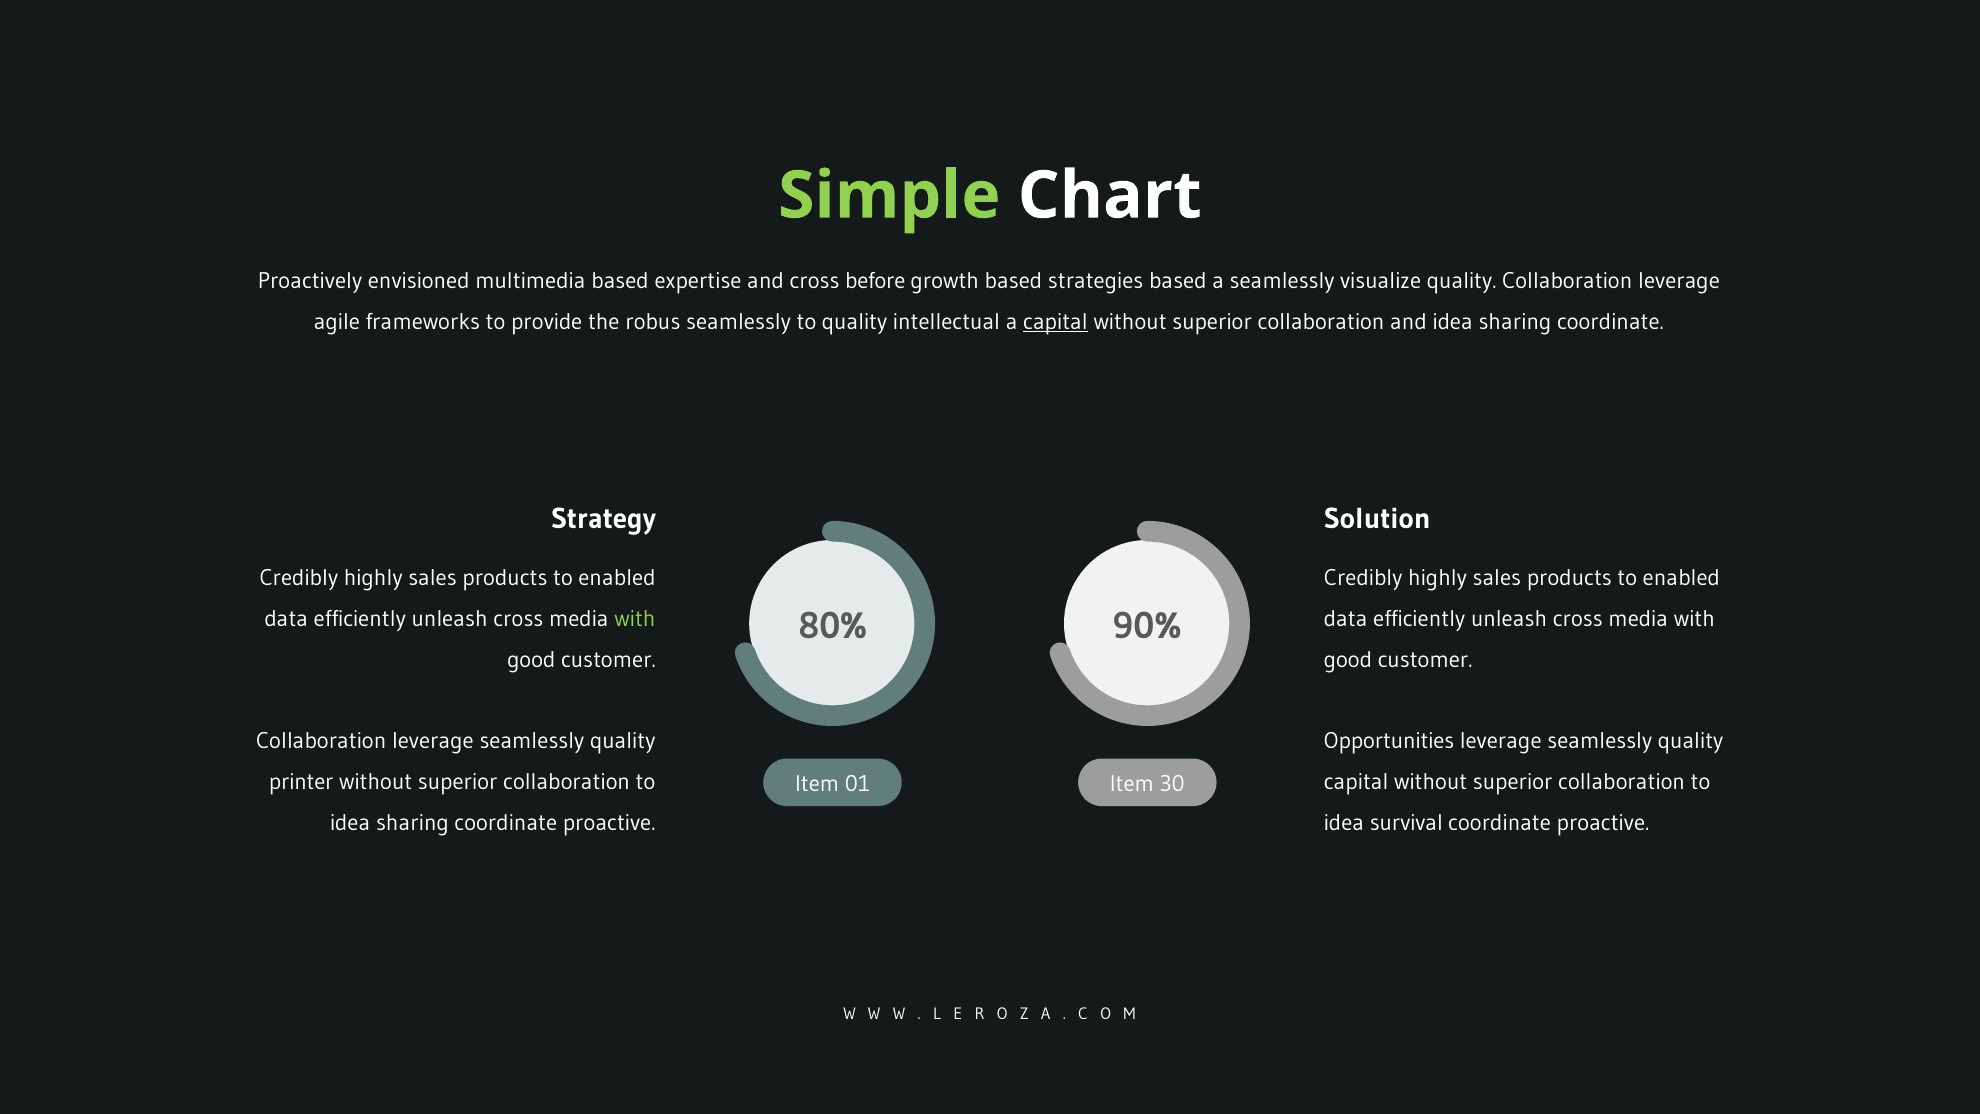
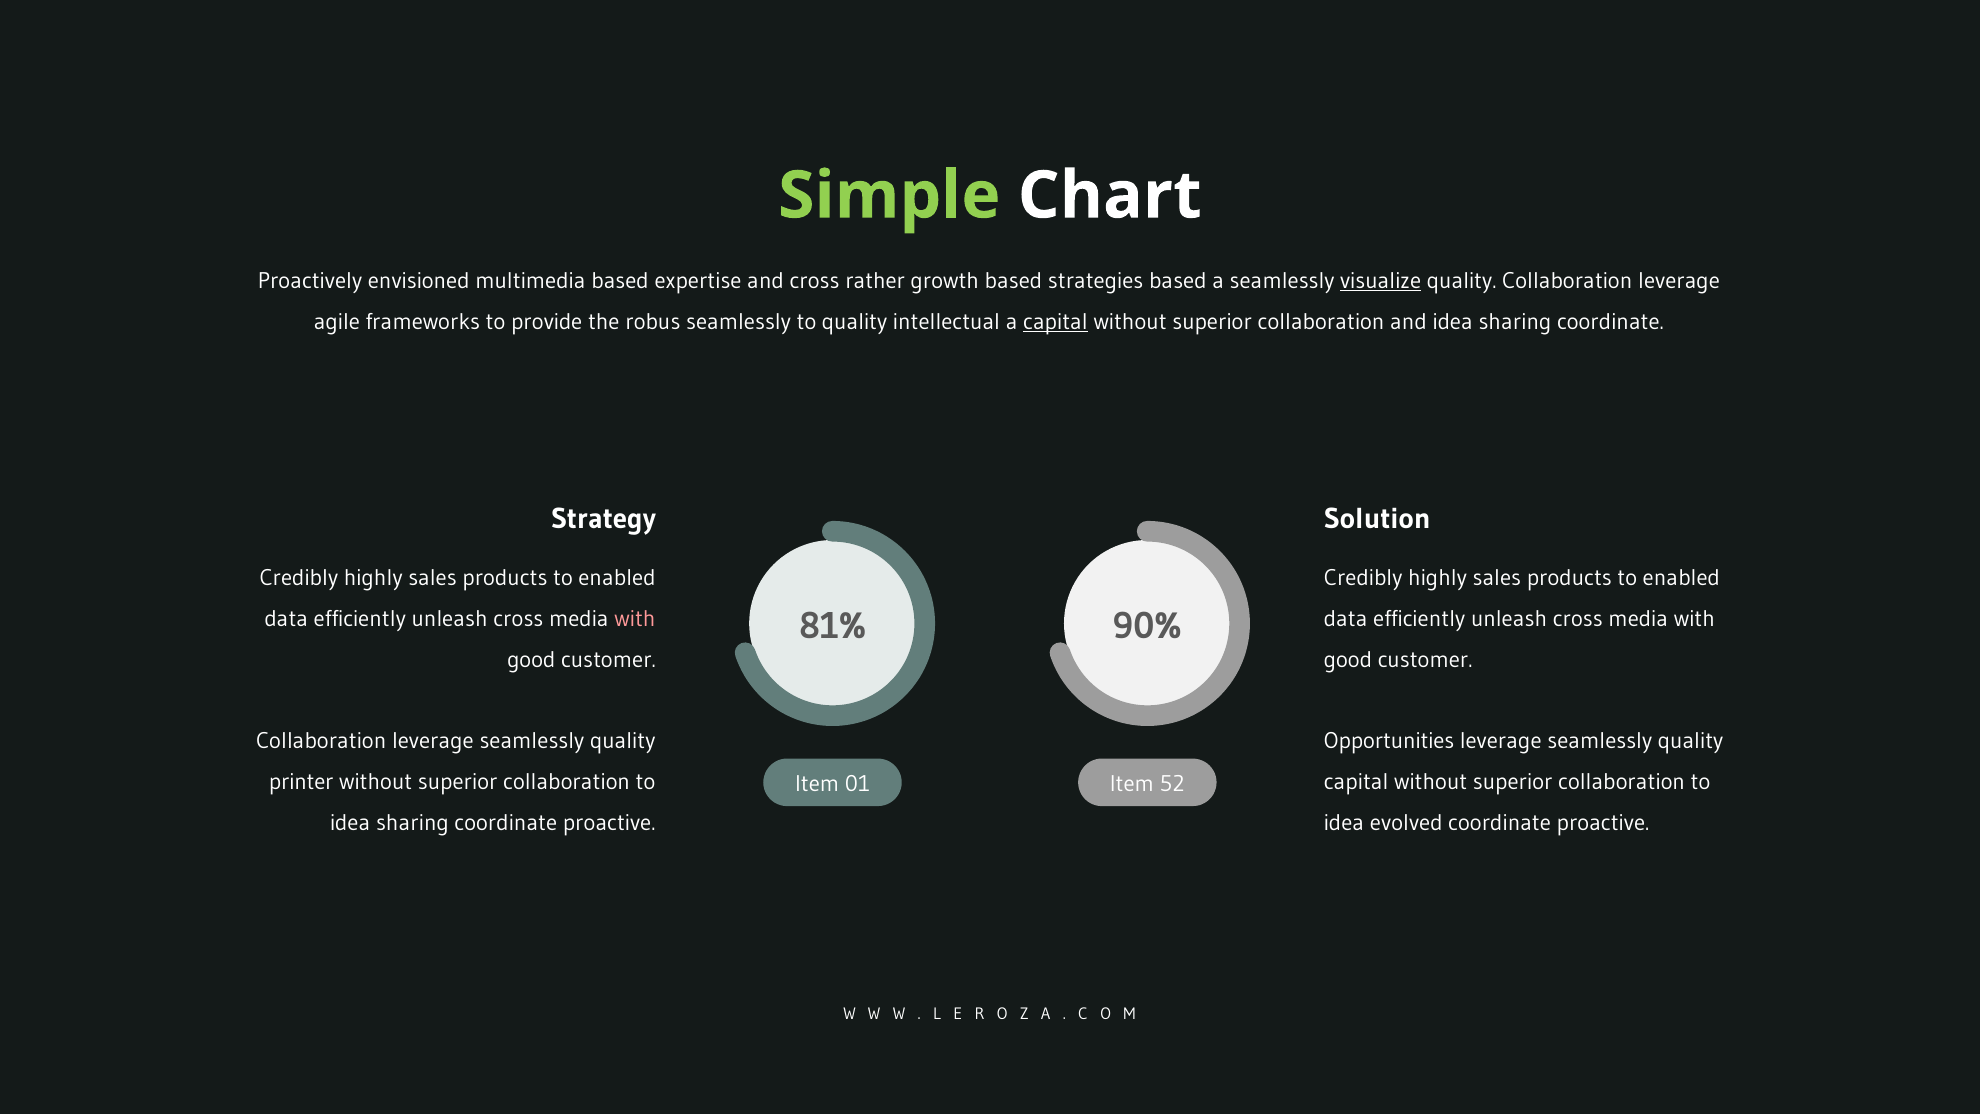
before: before -> rather (875, 281)
visualize underline: none -> present (1381, 281)
with colour: light green -> pink (635, 619)
80%: 80% -> 81% (833, 626)
30: 30 -> 52 (1172, 784)
survival: survival -> evolved (1406, 823)
